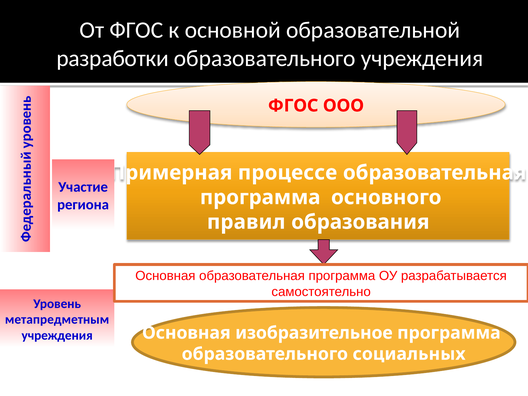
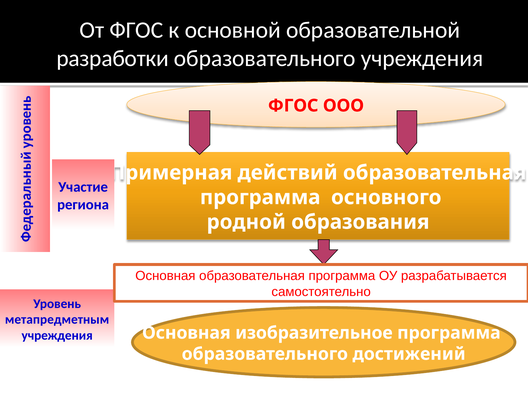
процессе: процессе -> действий (288, 173)
правил: правил -> родной (246, 222)
социальных: социальных -> достижений (409, 354)
